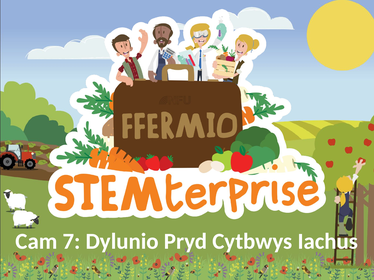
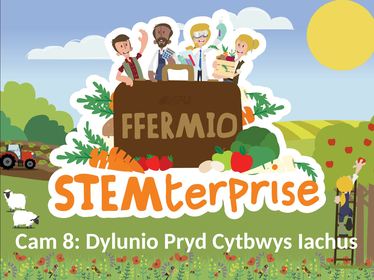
7: 7 -> 8 (71, 242)
